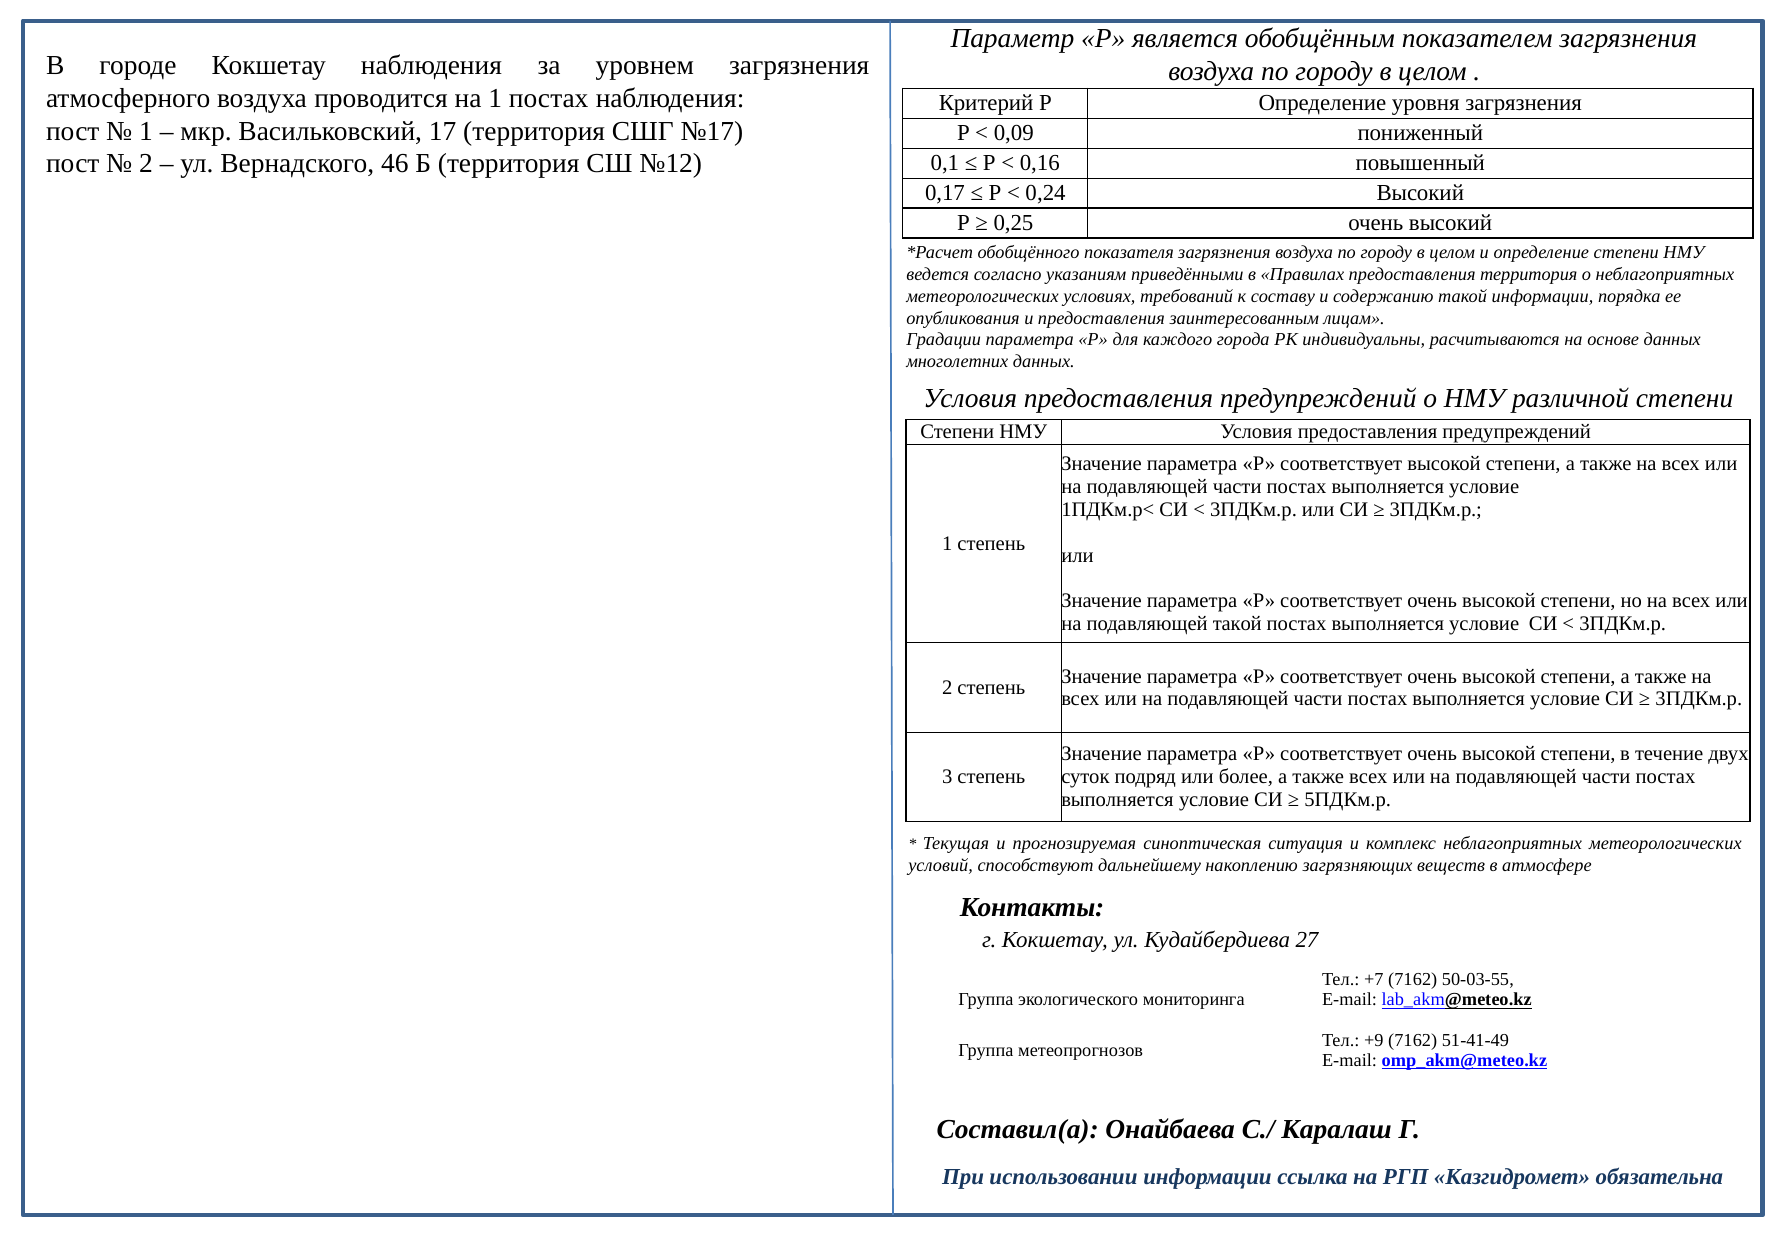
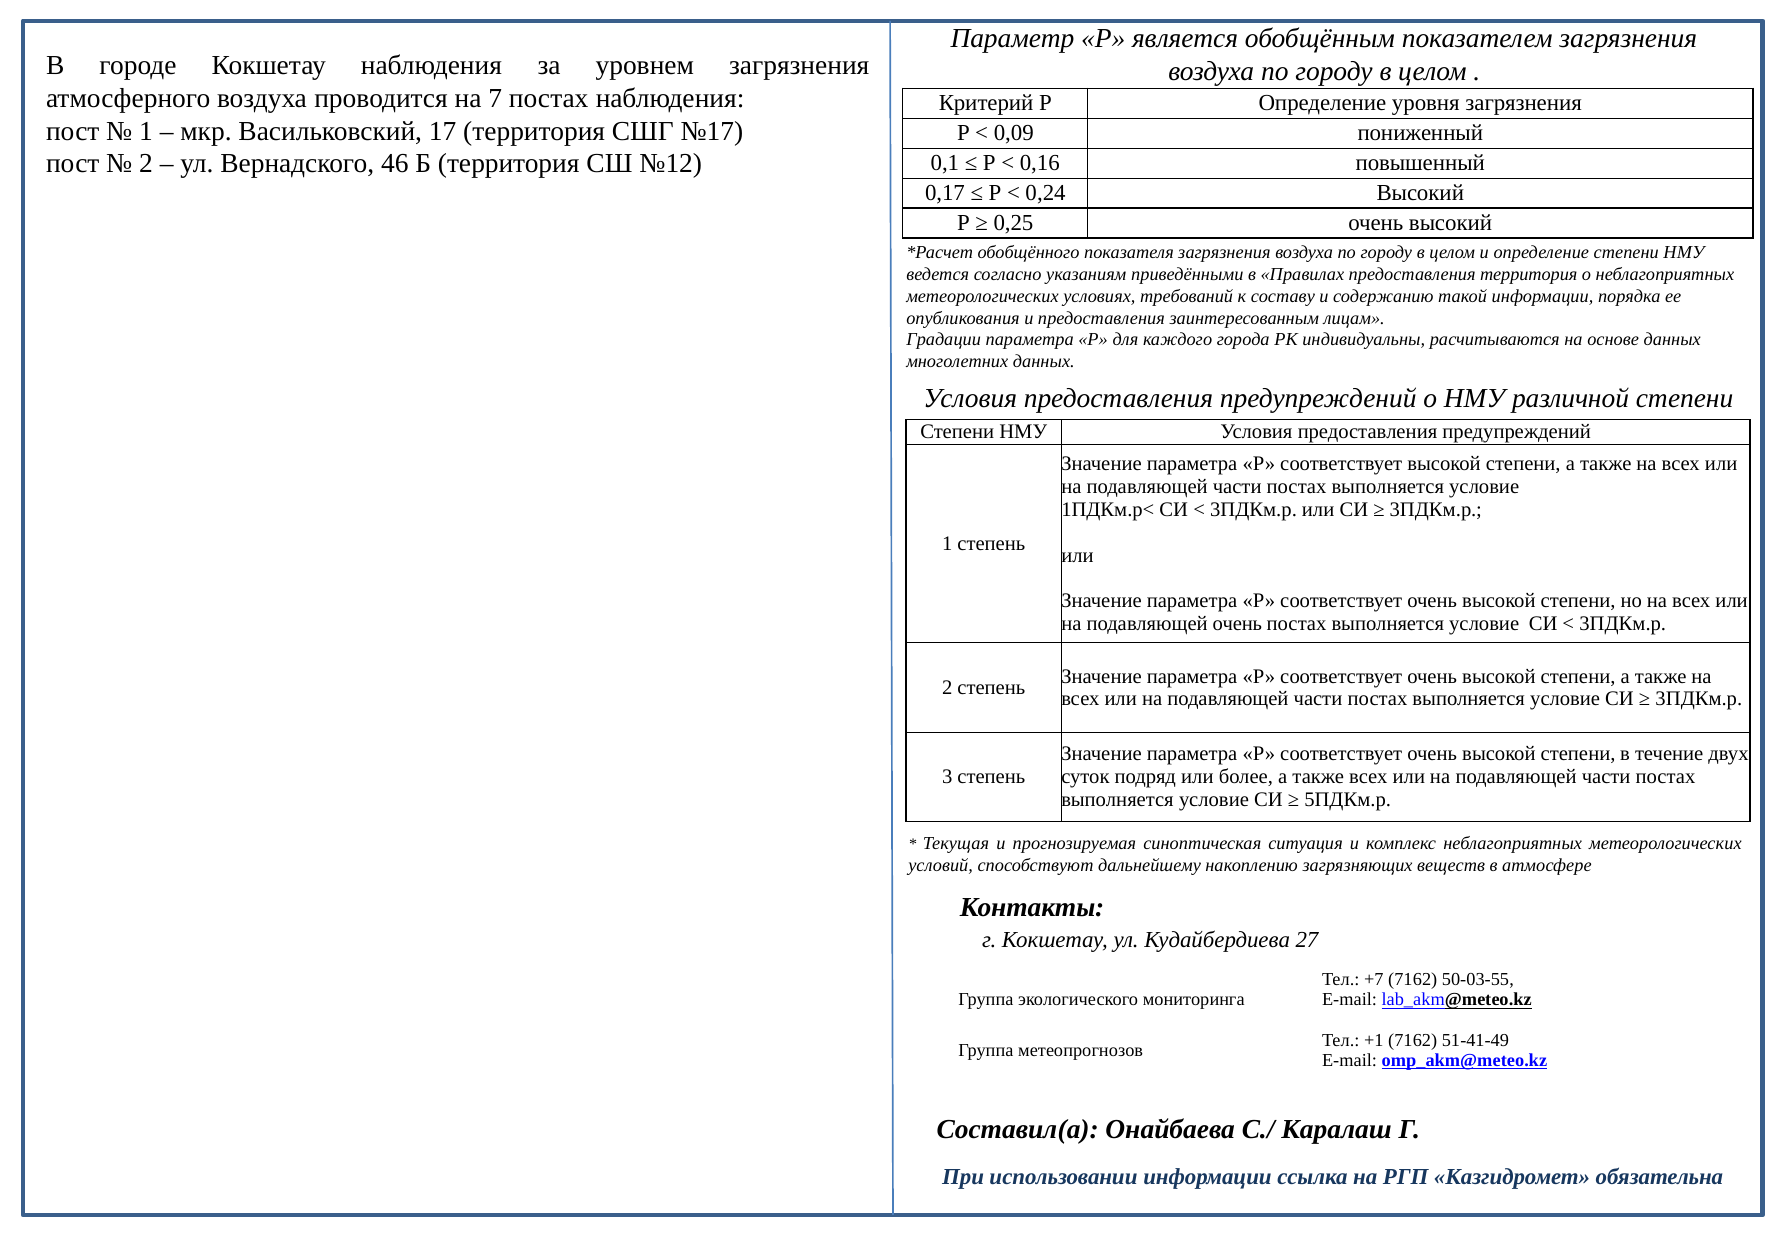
на 1: 1 -> 7 (495, 98)
подавляющей такой: такой -> очень (1237, 624)
+9: +9 -> +1 (1374, 1040)
